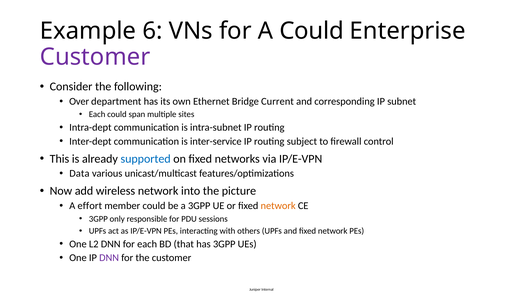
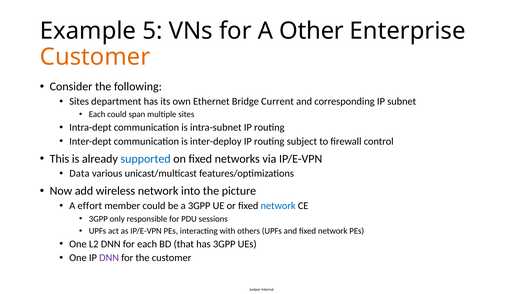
6: 6 -> 5 (152, 31)
A Could: Could -> Other (312, 31)
Customer colour: purple -> orange (95, 57)
Over: Over -> Sites (79, 101)
inter-service: inter-service -> inter-deploy (216, 141)
network colour: orange -> blue (278, 206)
